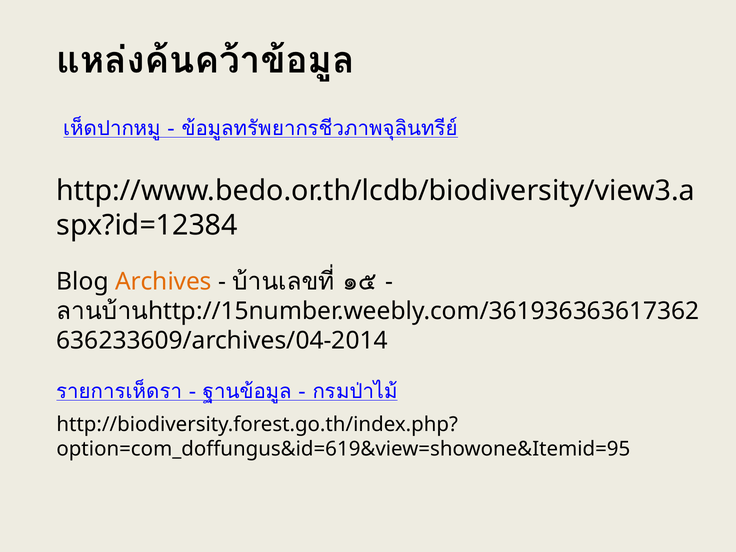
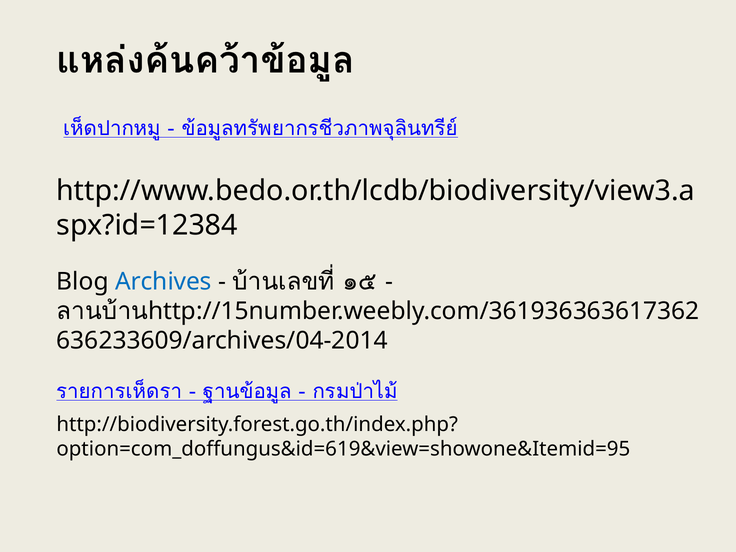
Archives colour: orange -> blue (163, 282)
